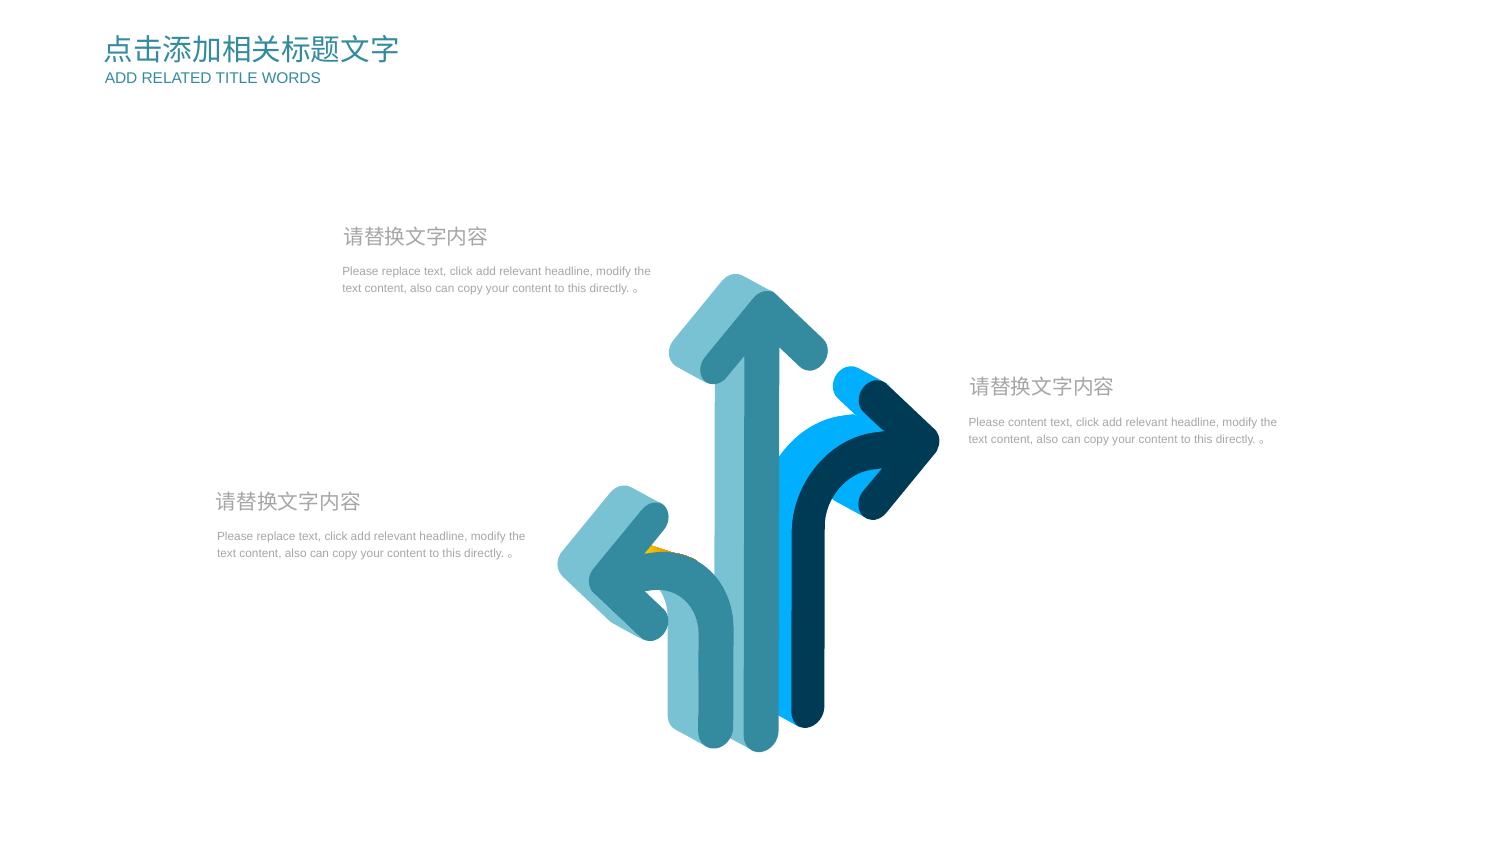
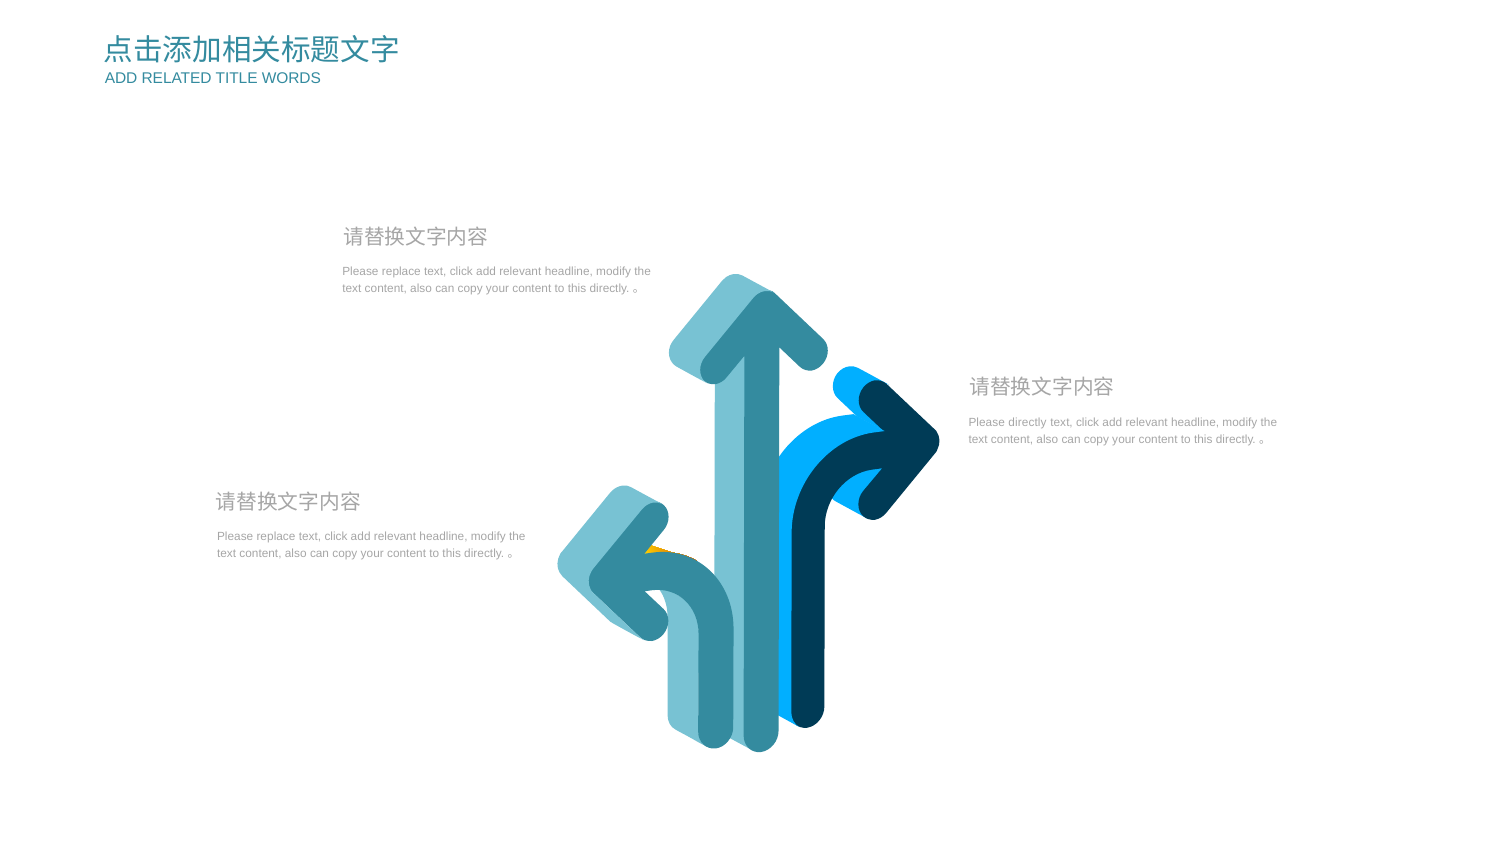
Please content: content -> directly (1028, 422)
